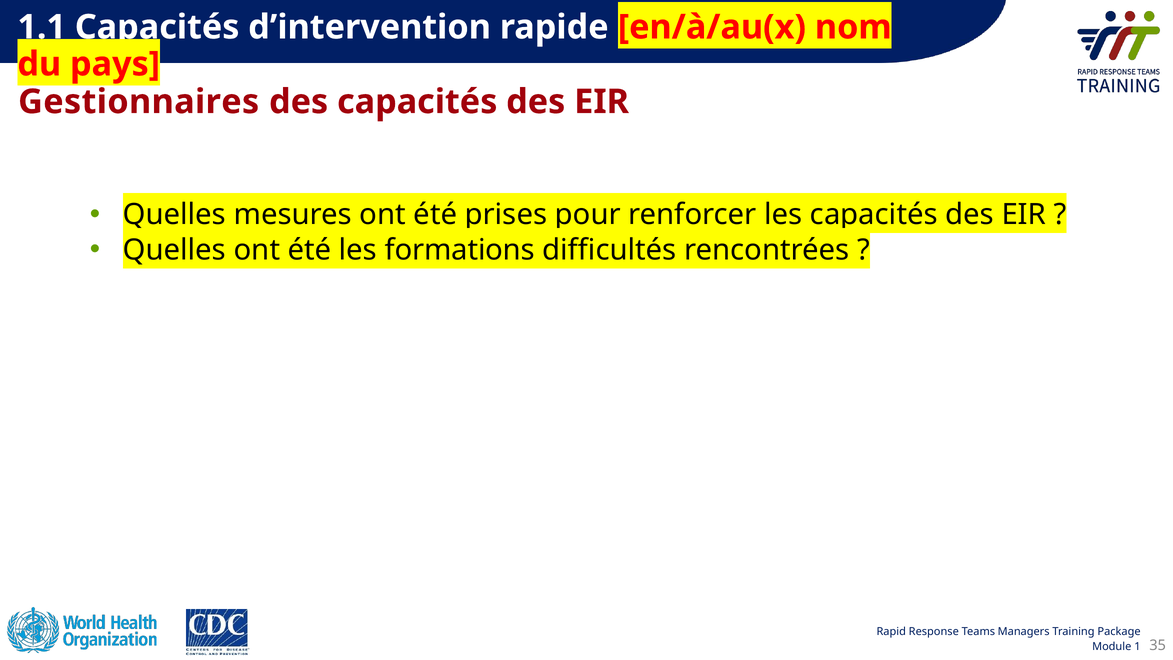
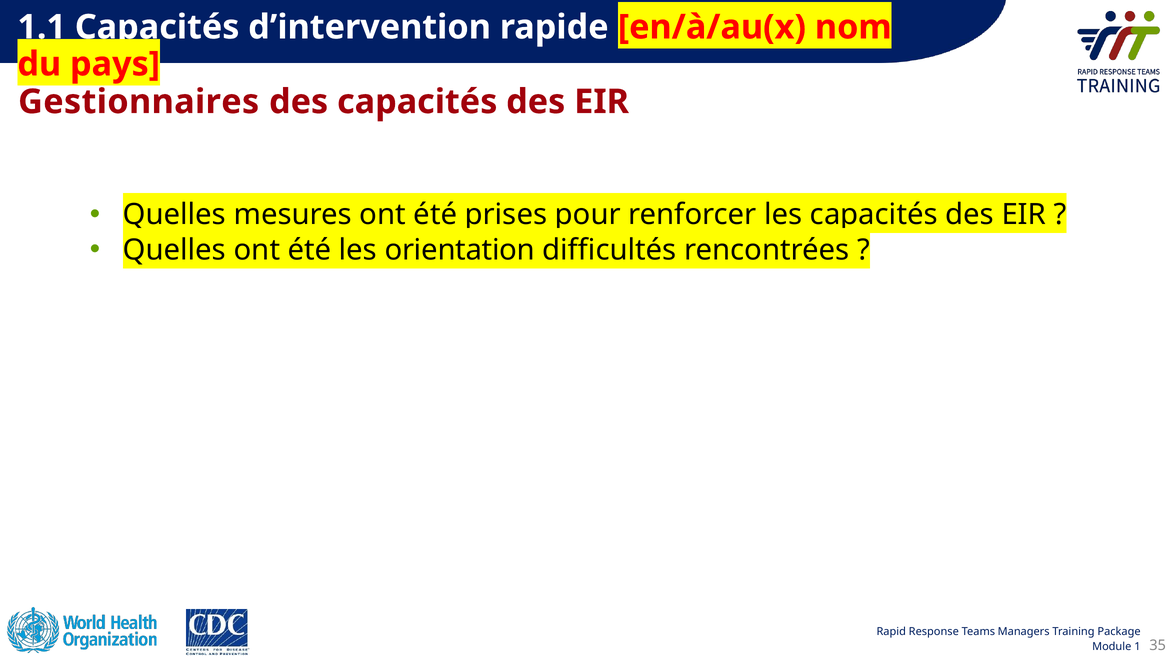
formations: formations -> orientation (460, 250)
